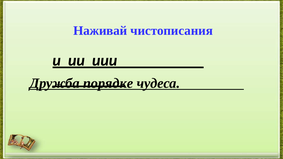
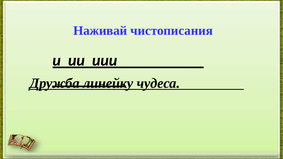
порядке: порядке -> линейку (108, 83)
